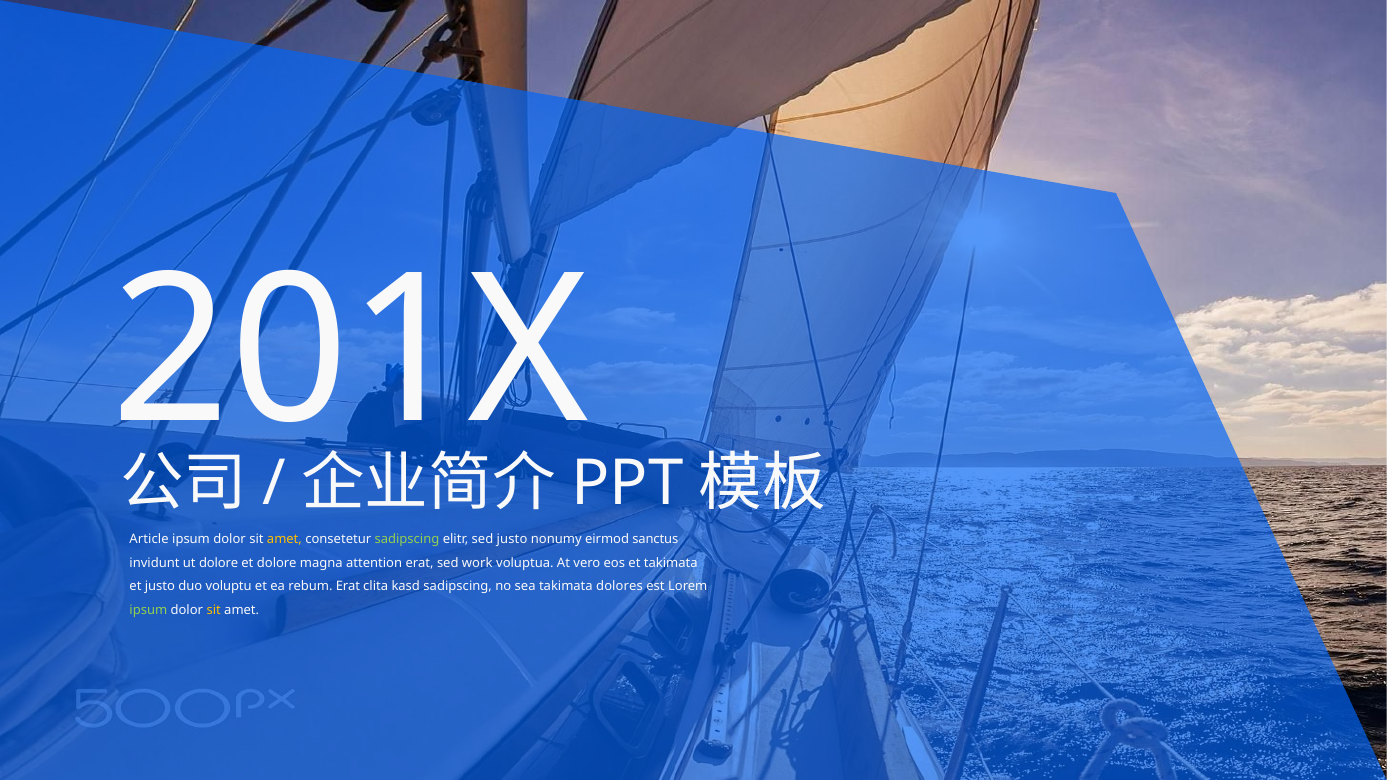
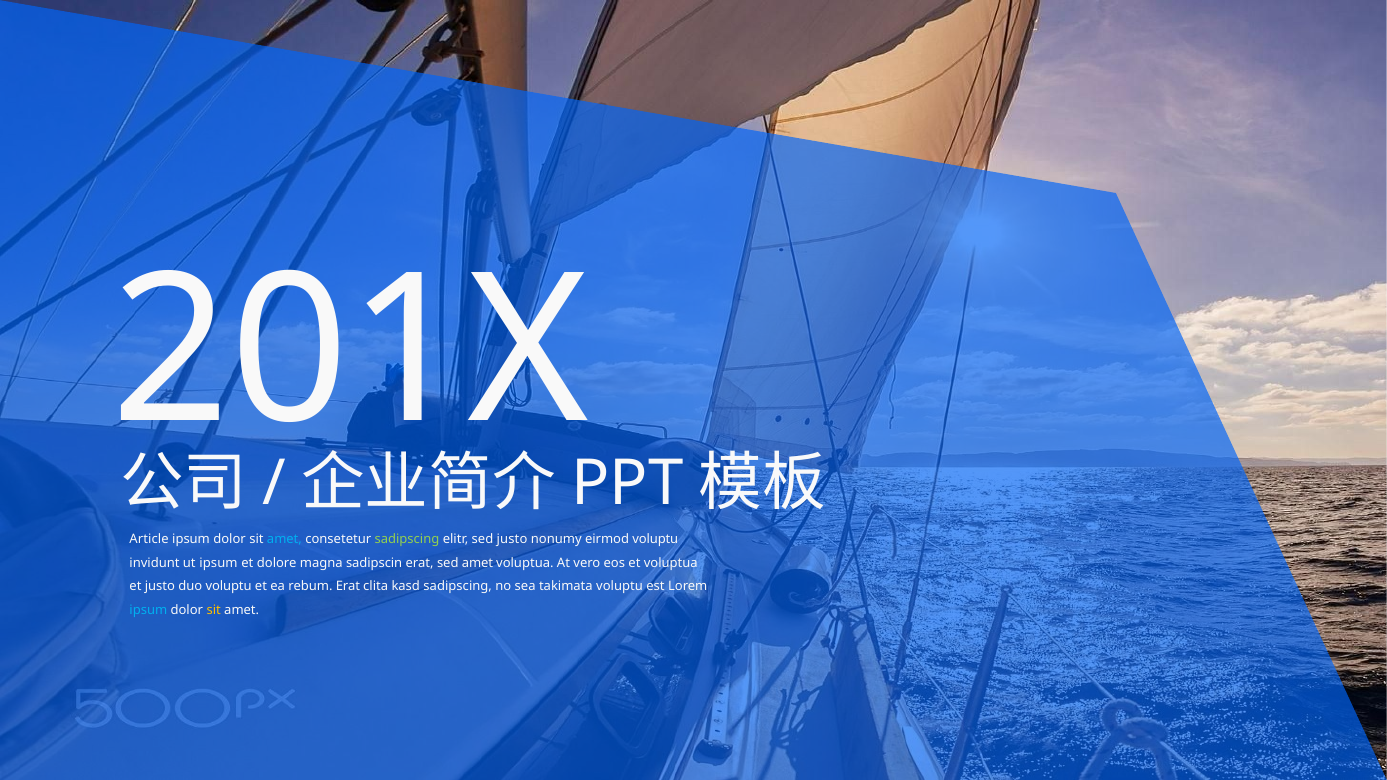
amet colour: yellow -> light blue (284, 539)
eirmod sanctus: sanctus -> voluptu (655, 539)
ut dolore: dolore -> ipsum (218, 563)
attention: attention -> sadipscin (374, 563)
sed work: work -> amet (477, 563)
et takimata: takimata -> voluptua (671, 563)
takimata dolores: dolores -> voluptu (620, 586)
ipsum colour: light green -> light blue (148, 610)
